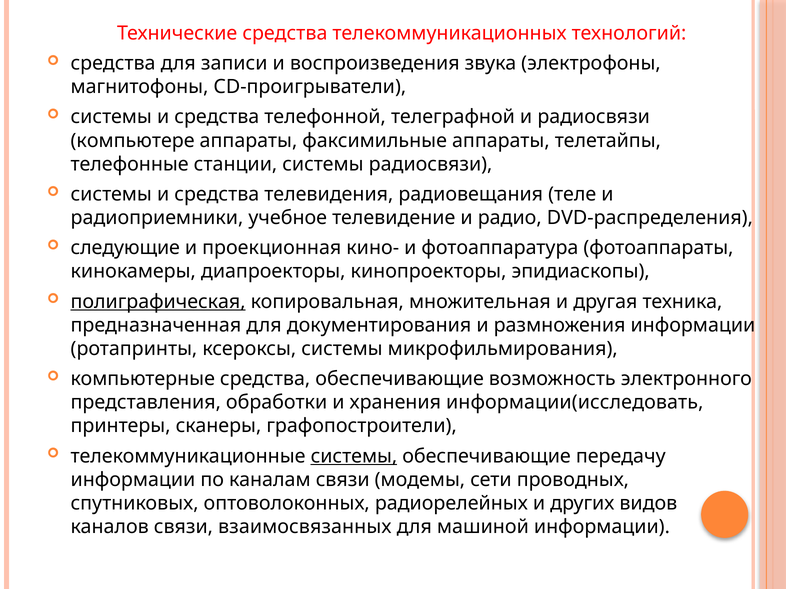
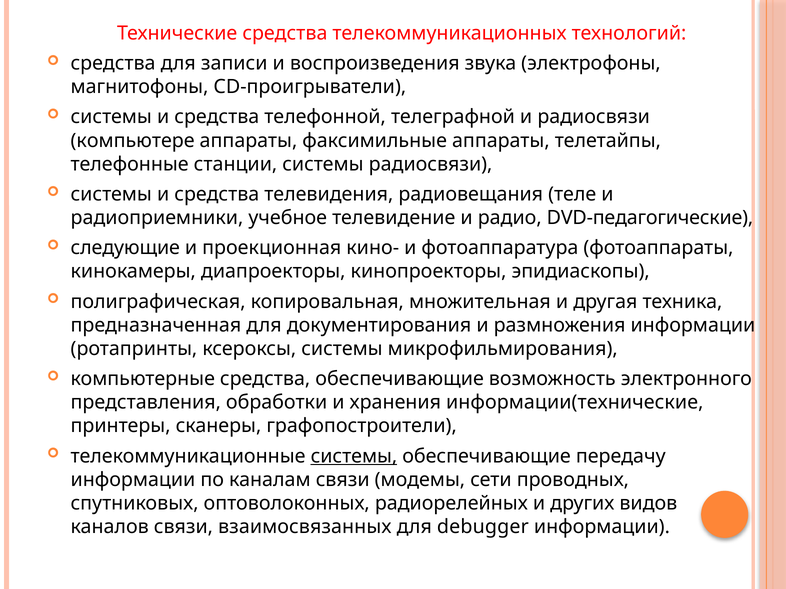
DVD-распределения: DVD-распределения -> DVD-педагогические (650, 218)
полиграфическая underline: present -> none (158, 302)
информации(исследовать: информации(исследовать -> информации(технические (575, 403)
машиной: машиной -> debugger (483, 527)
